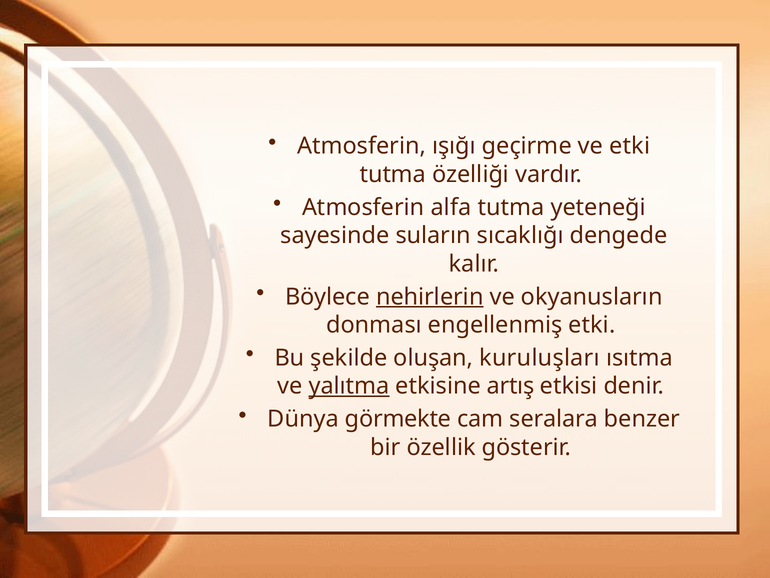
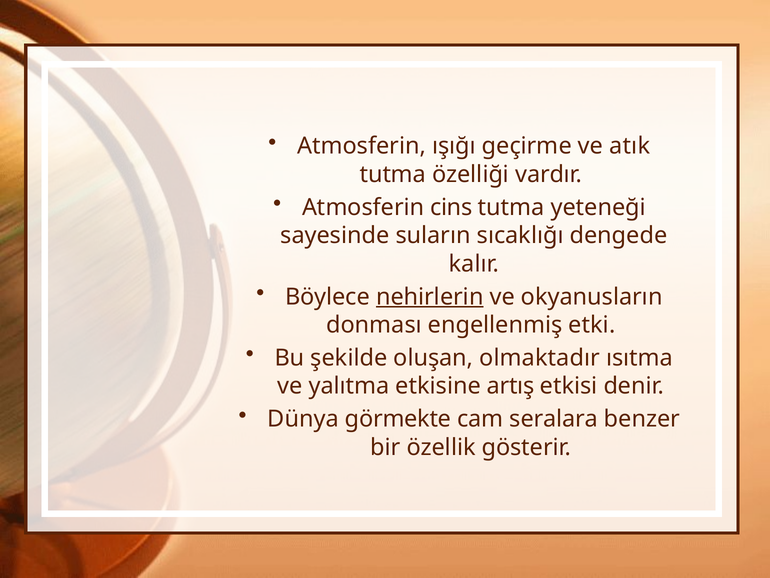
ve etki: etki -> atık (630, 146)
alfa: alfa -> cins (451, 207)
kuruluşları: kuruluşları -> olmaktadır (540, 358)
yalıtma underline: present -> none (349, 386)
